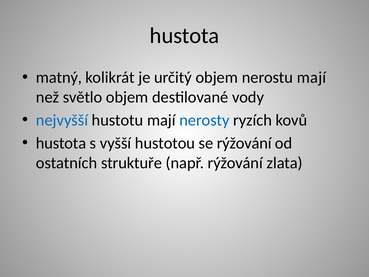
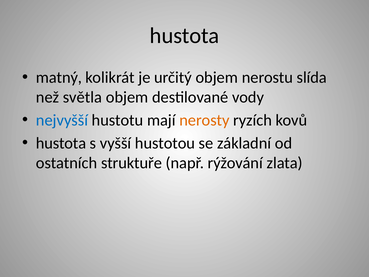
nerostu mají: mají -> slída (312, 77)
světlo: světlo -> světla (82, 97)
nerosty colour: blue -> orange (204, 120)
se rýžování: rýžování -> základní (244, 143)
